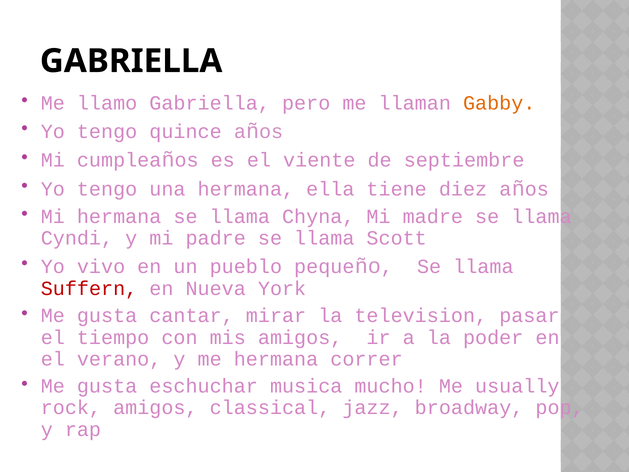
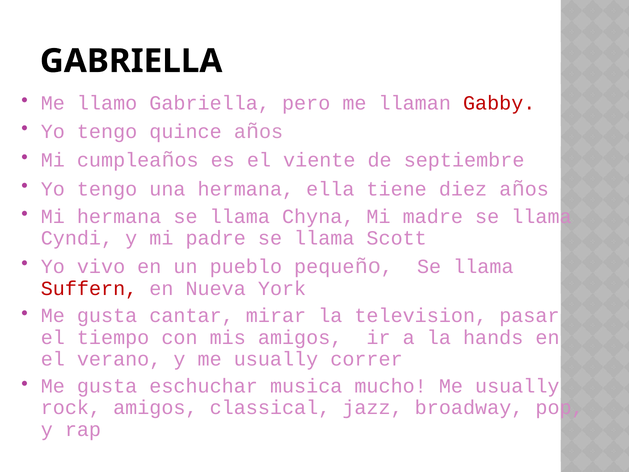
Gabby colour: orange -> red (499, 103)
poder: poder -> hands (493, 337)
y me hermana: hermana -> usually (276, 359)
